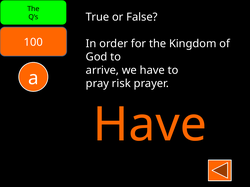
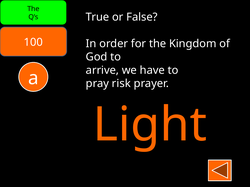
Have: Have -> Light (150, 125)
